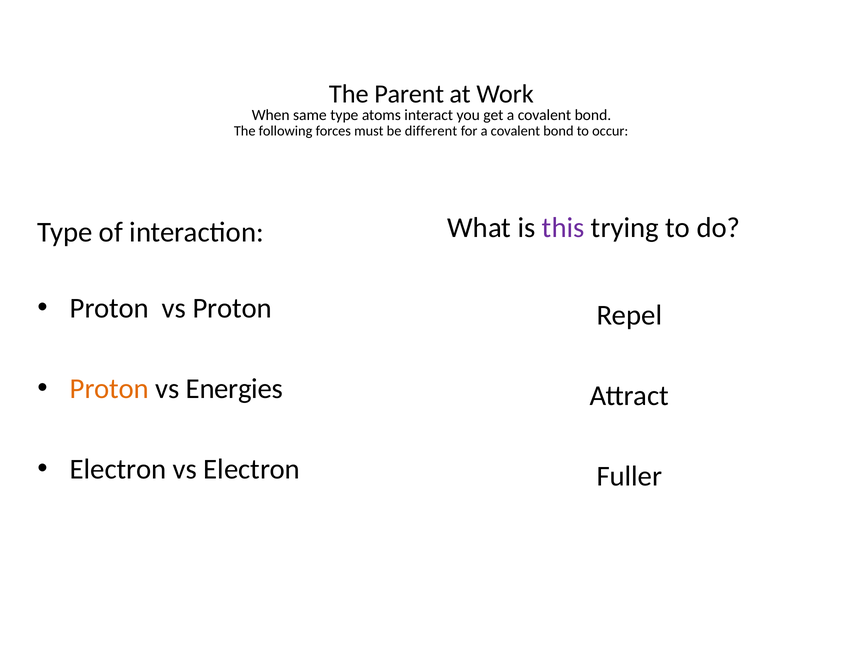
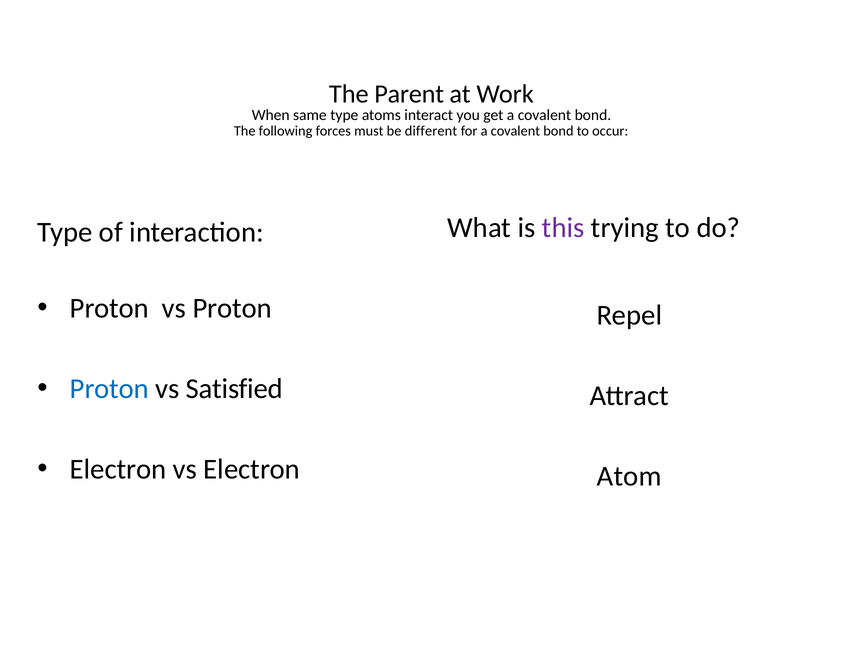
Proton colour: orange -> blue (109, 389)
Energies: Energies -> Satisfied (234, 389)
Fuller: Fuller -> Atom (629, 477)
